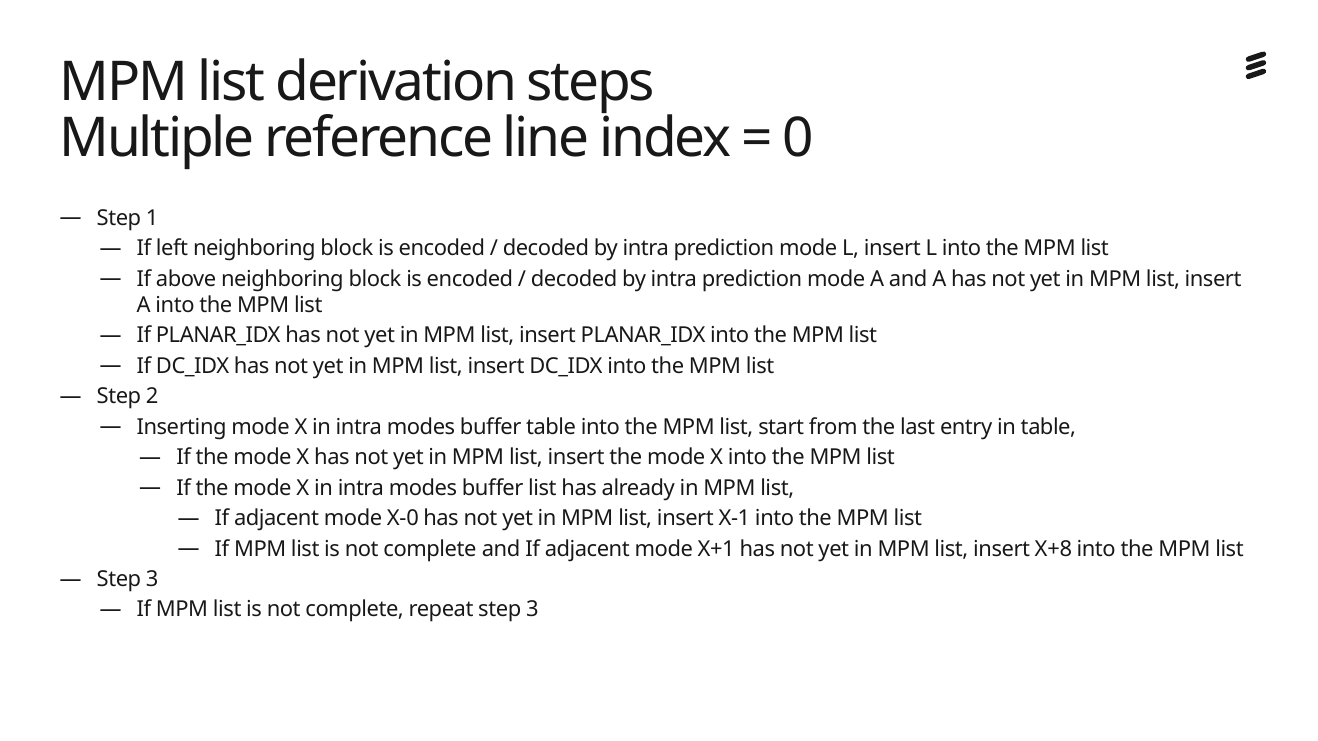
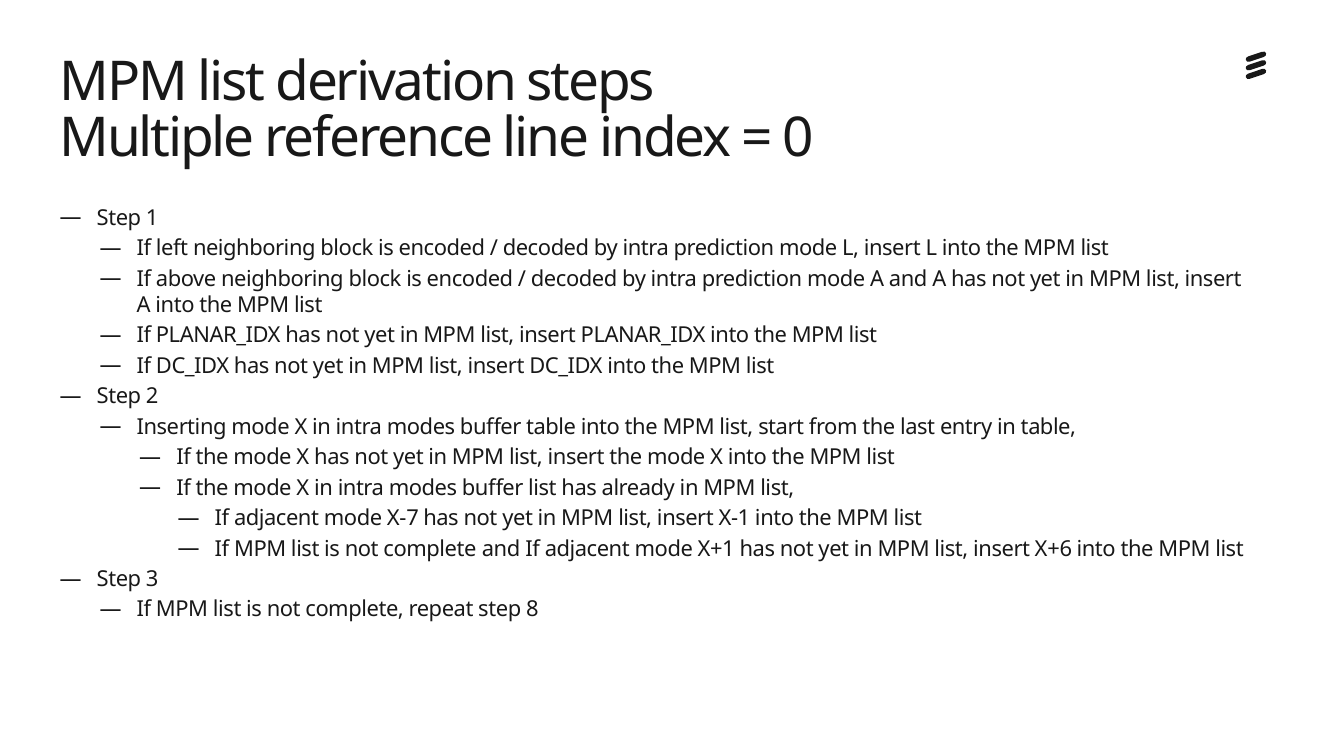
X-0: X-0 -> X-7 (403, 519)
X+8: X+8 -> X+6 (1053, 549)
repeat step 3: 3 -> 8 (532, 610)
